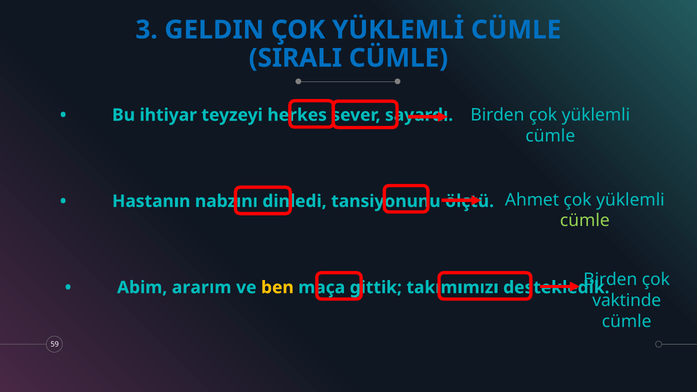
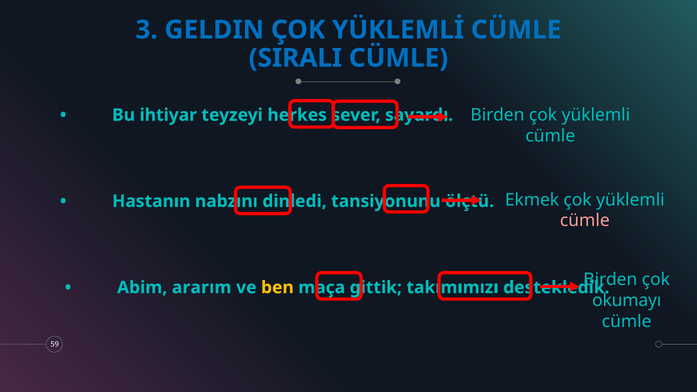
Ahmet: Ahmet -> Ekmek (532, 200)
cümle colour: light green -> pink (585, 221)
vaktinde: vaktinde -> okumayı (627, 300)
